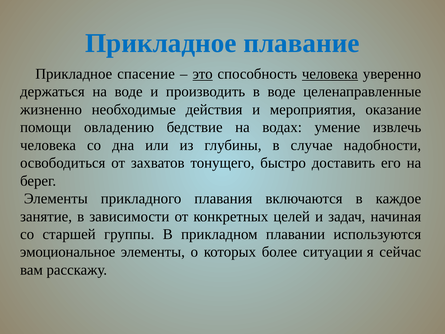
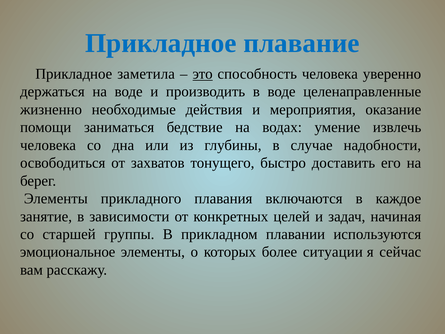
спасение: спасение -> заметила (146, 74)
человека underline: present -> none (330, 74)
овладению: овладению -> заниматься (119, 127)
